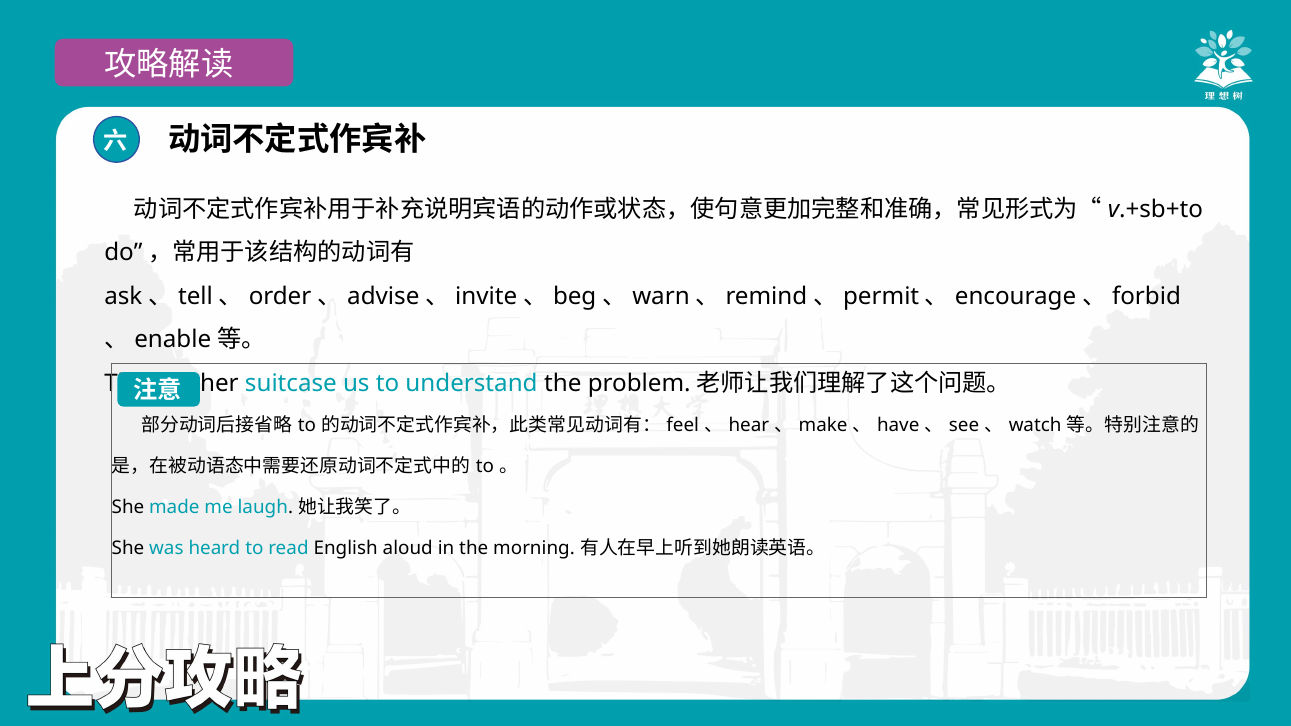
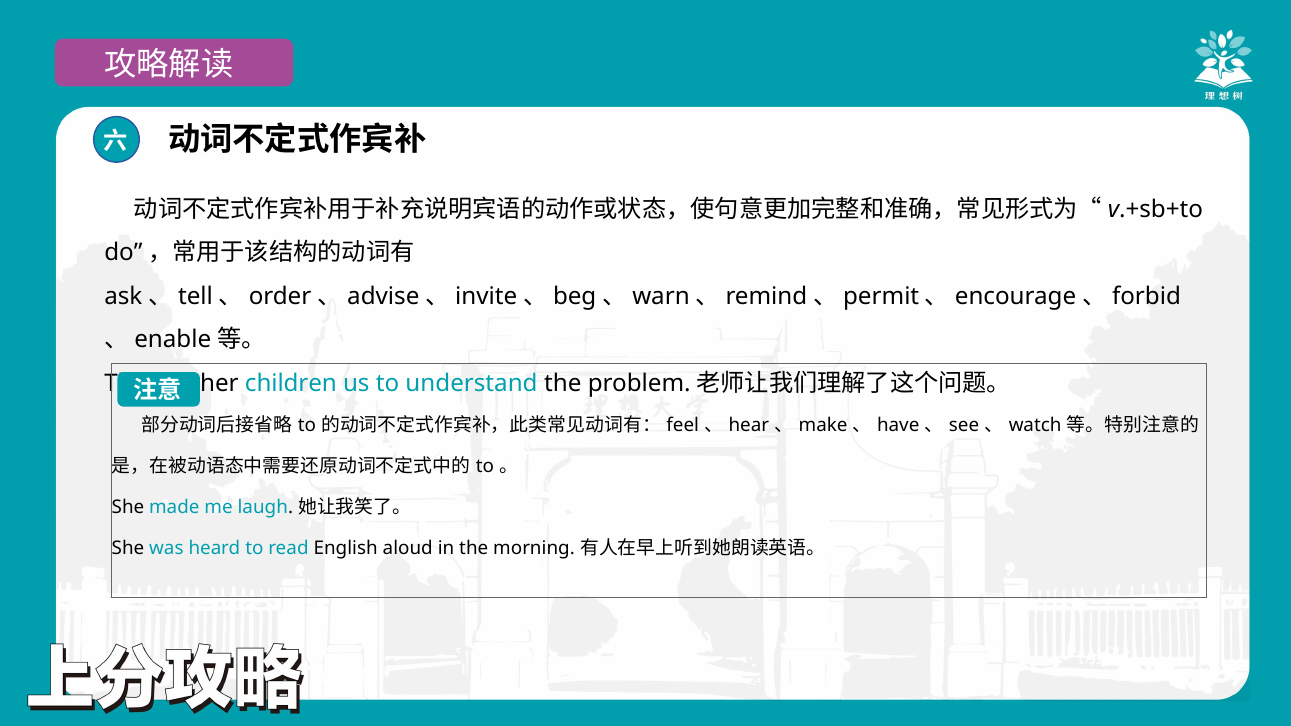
suitcase: suitcase -> children (291, 384)
